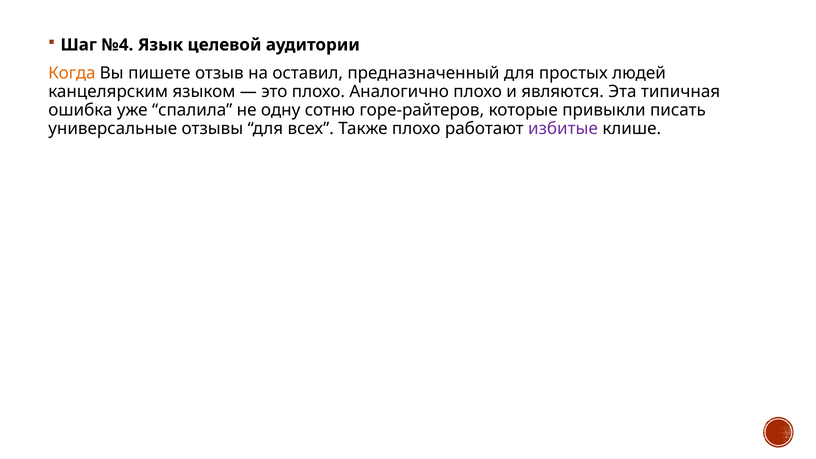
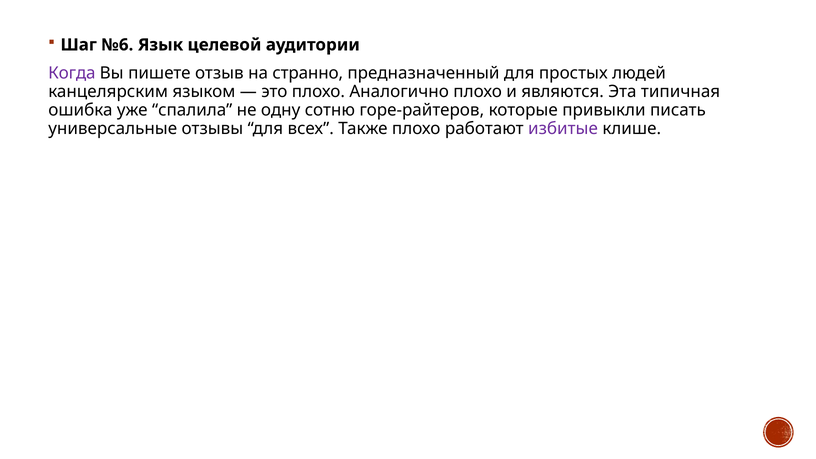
№4: №4 -> №6 (117, 45)
Когда colour: orange -> purple (72, 73)
оставил: оставил -> странно (308, 73)
